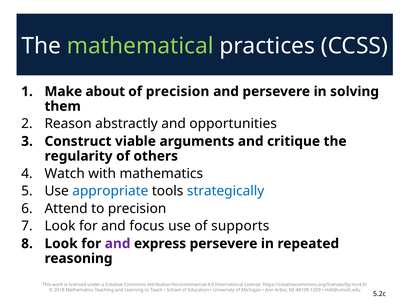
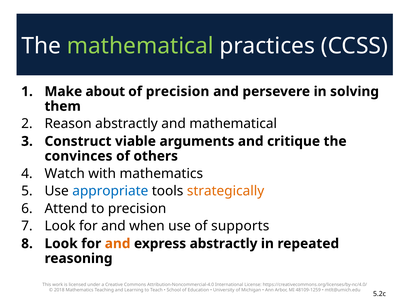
and opportunities: opportunities -> mathematical (233, 124)
regularity: regularity -> convinces (78, 156)
strategically colour: blue -> orange (226, 191)
focus: focus -> when (147, 226)
and colour: purple -> orange (118, 243)
express persevere: persevere -> abstractly (224, 243)
